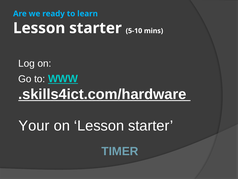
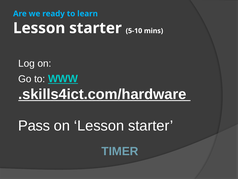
Your: Your -> Pass (34, 125)
